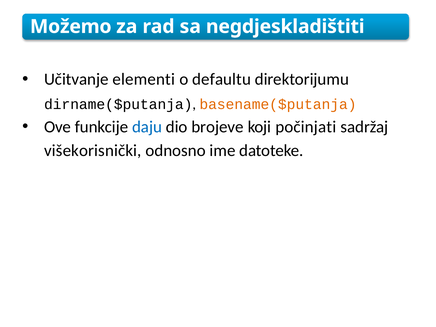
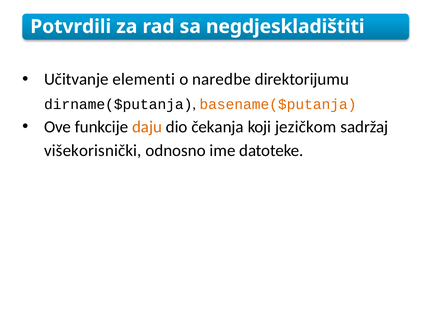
Možemo: Možemo -> Potvrdili (71, 27)
defaultu: defaultu -> naredbe (222, 79)
daju colour: blue -> orange (147, 127)
brojeve: brojeve -> čekanja (218, 127)
počinjati: počinjati -> jezičkom (306, 127)
